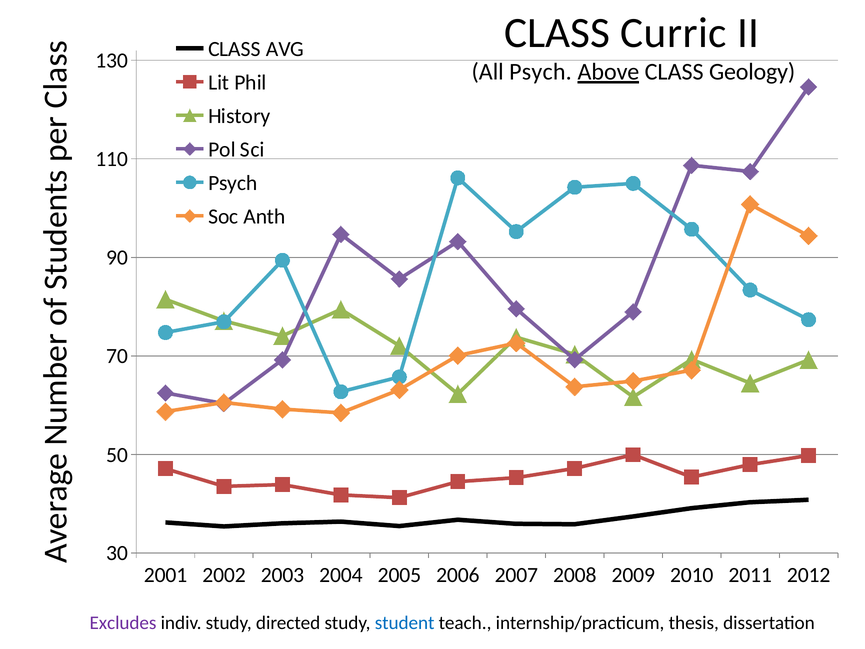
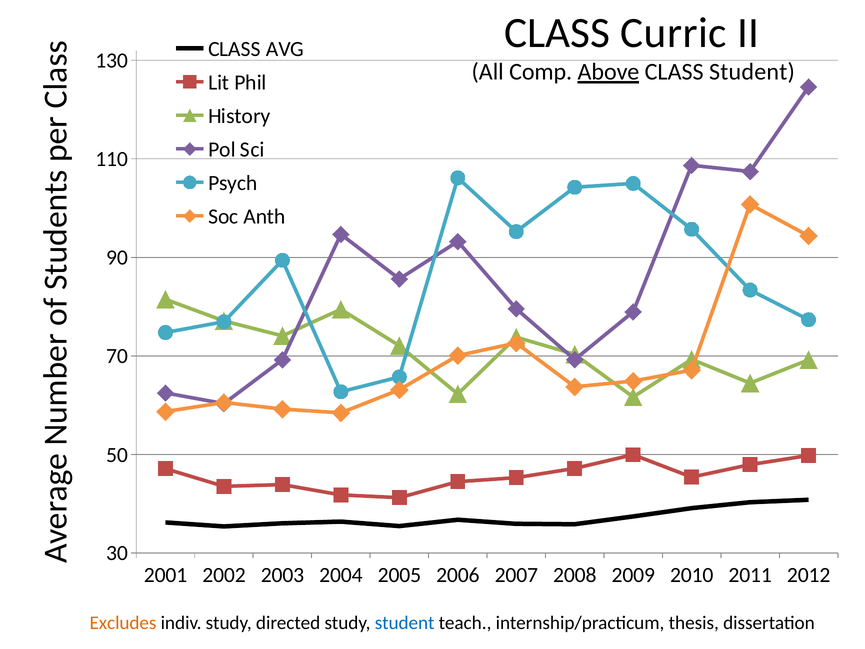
All Psych: Psych -> Comp (541, 72)
CLASS Geology: Geology -> Student (752, 72)
Excludes colour: purple -> orange (123, 623)
